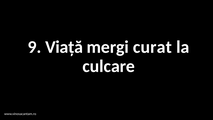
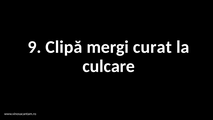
Viață: Viață -> Clipă (64, 47)
